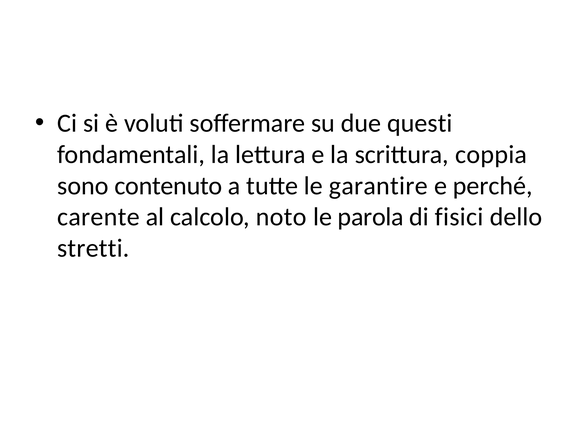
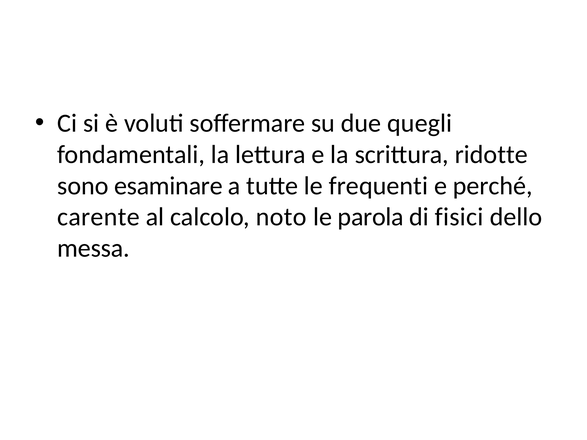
questi: questi -> quegli (420, 123)
coppia: coppia -> ridotte (491, 155)
contenuto: contenuto -> esaminare (168, 186)
garantire: garantire -> frequenti (378, 186)
stretti: stretti -> messa (94, 249)
